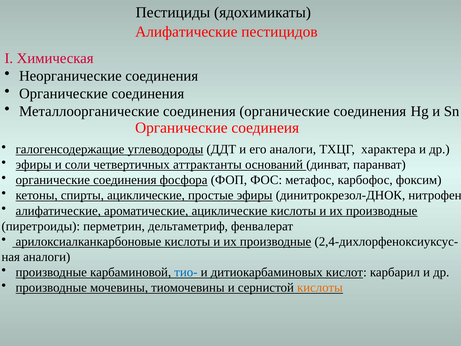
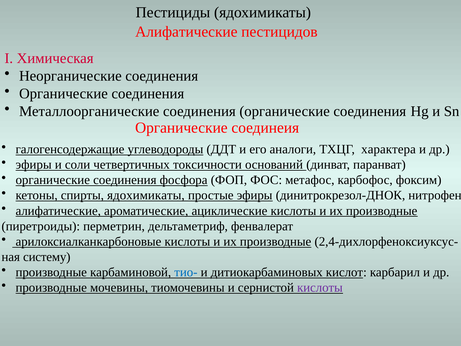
аттрактанты: аттрактанты -> токсичности (207, 165)
спирты ациклические: ациклические -> ядохимикаты (146, 195)
ная аналоги: аналоги -> систему (47, 257)
кислоты colour: orange -> purple (320, 287)
